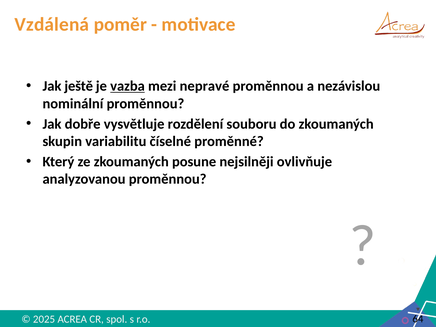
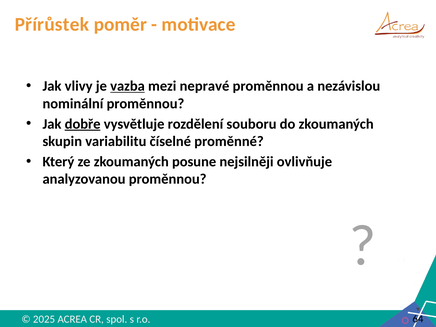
Vzdálená: Vzdálená -> Přírůstek (52, 25)
ještě: ještě -> vlivy (79, 86)
dobře underline: none -> present (83, 124)
